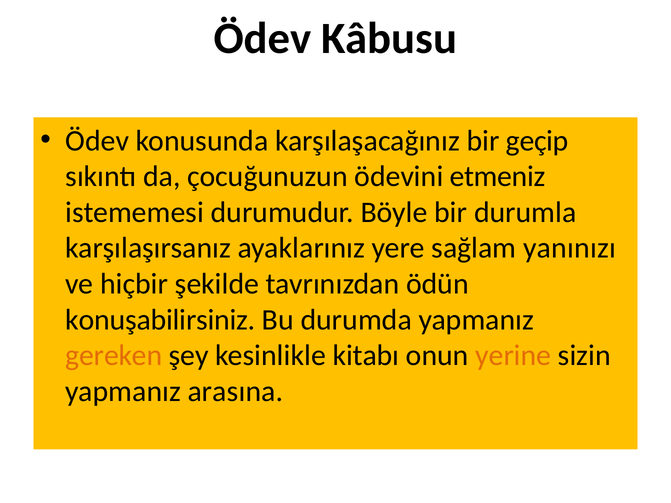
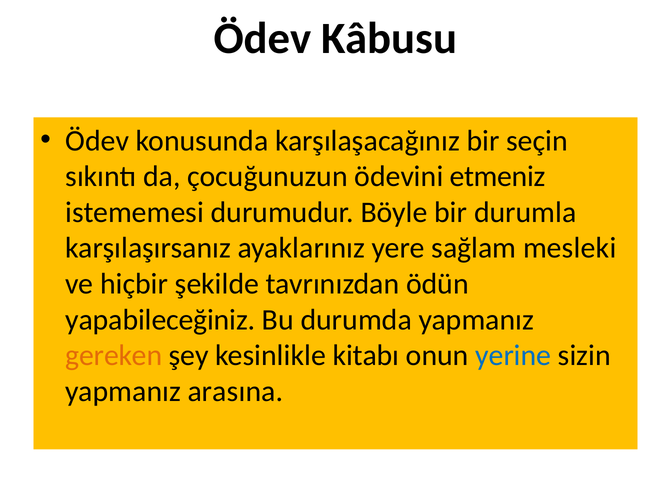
geçip: geçip -> seçin (537, 141)
yanınızı: yanınızı -> mesleki (570, 248)
konuşabilirsiniz: konuşabilirsiniz -> yapabileceğiniz (160, 320)
yerine colour: orange -> blue (513, 356)
